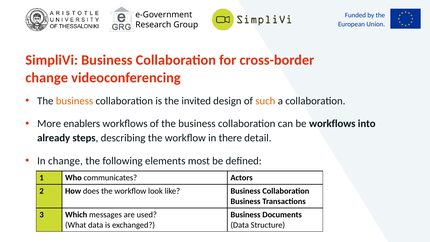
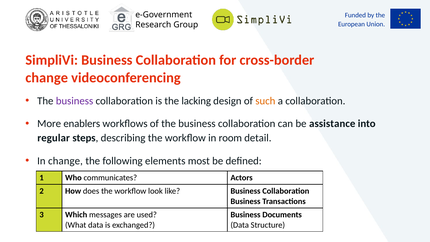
business colour: orange -> purple (75, 101)
invited: invited -> lacking (196, 101)
be workflows: workflows -> assistance (332, 124)
already: already -> regular (54, 138)
there: there -> room (230, 138)
